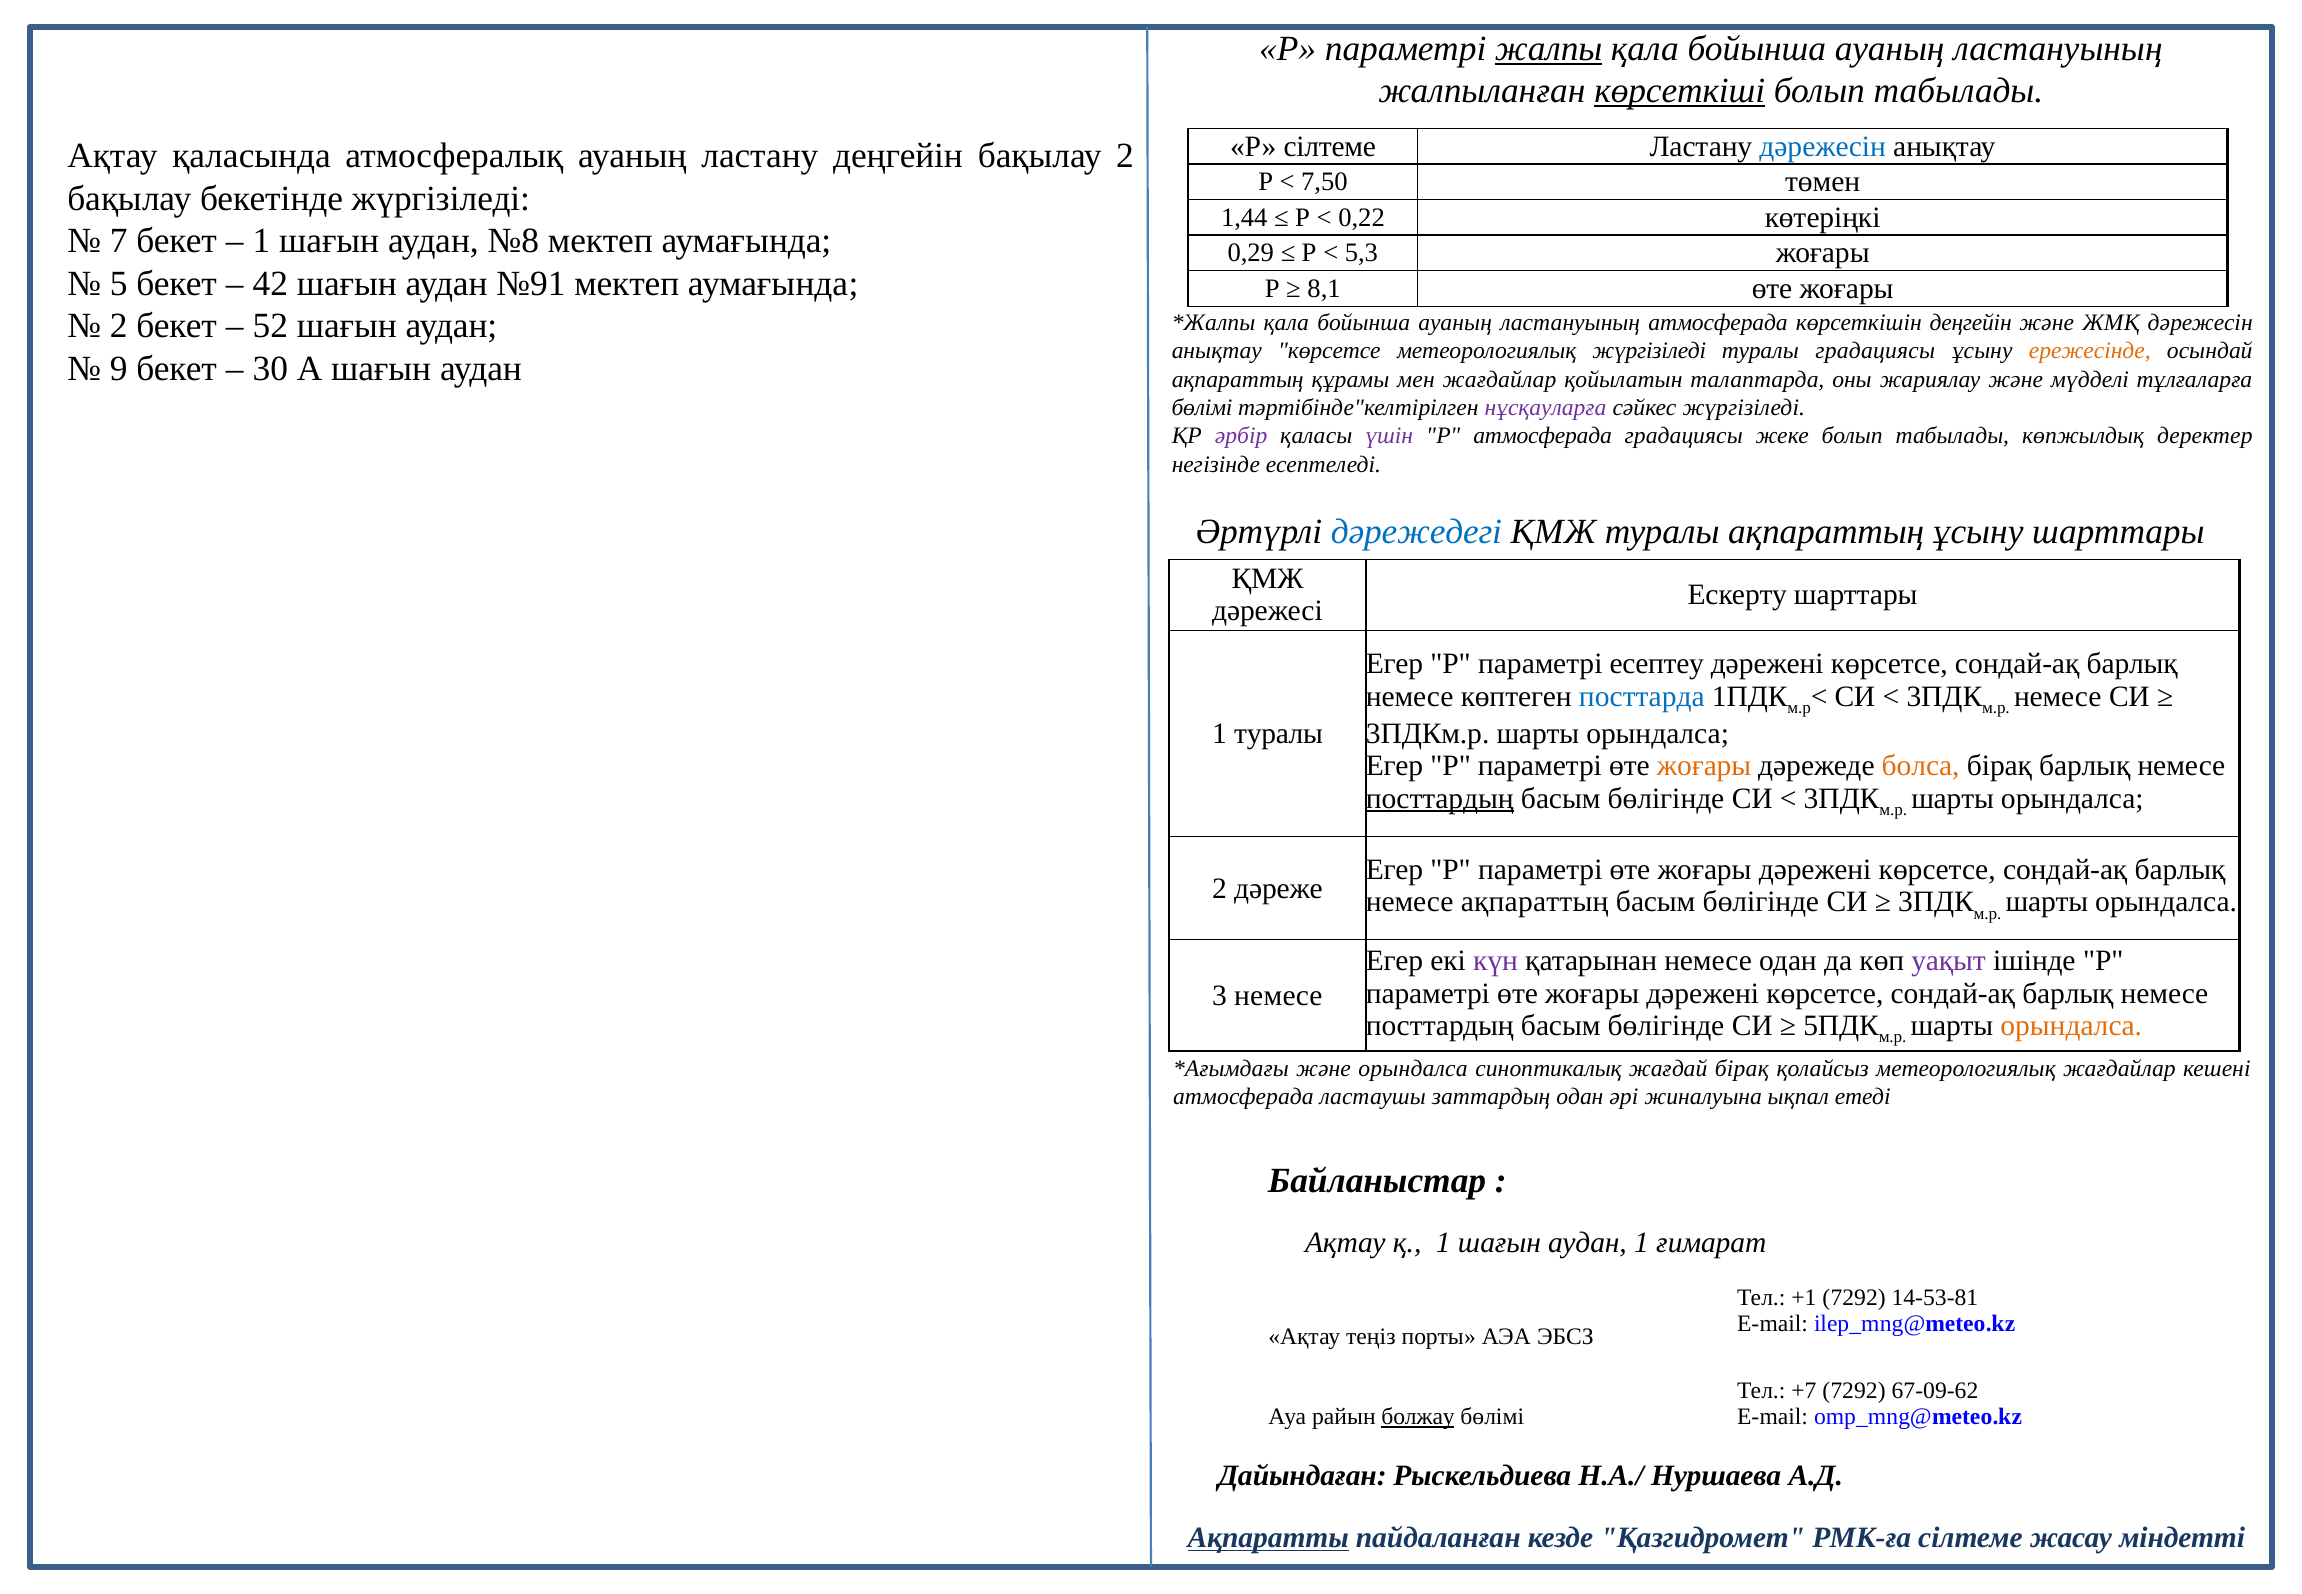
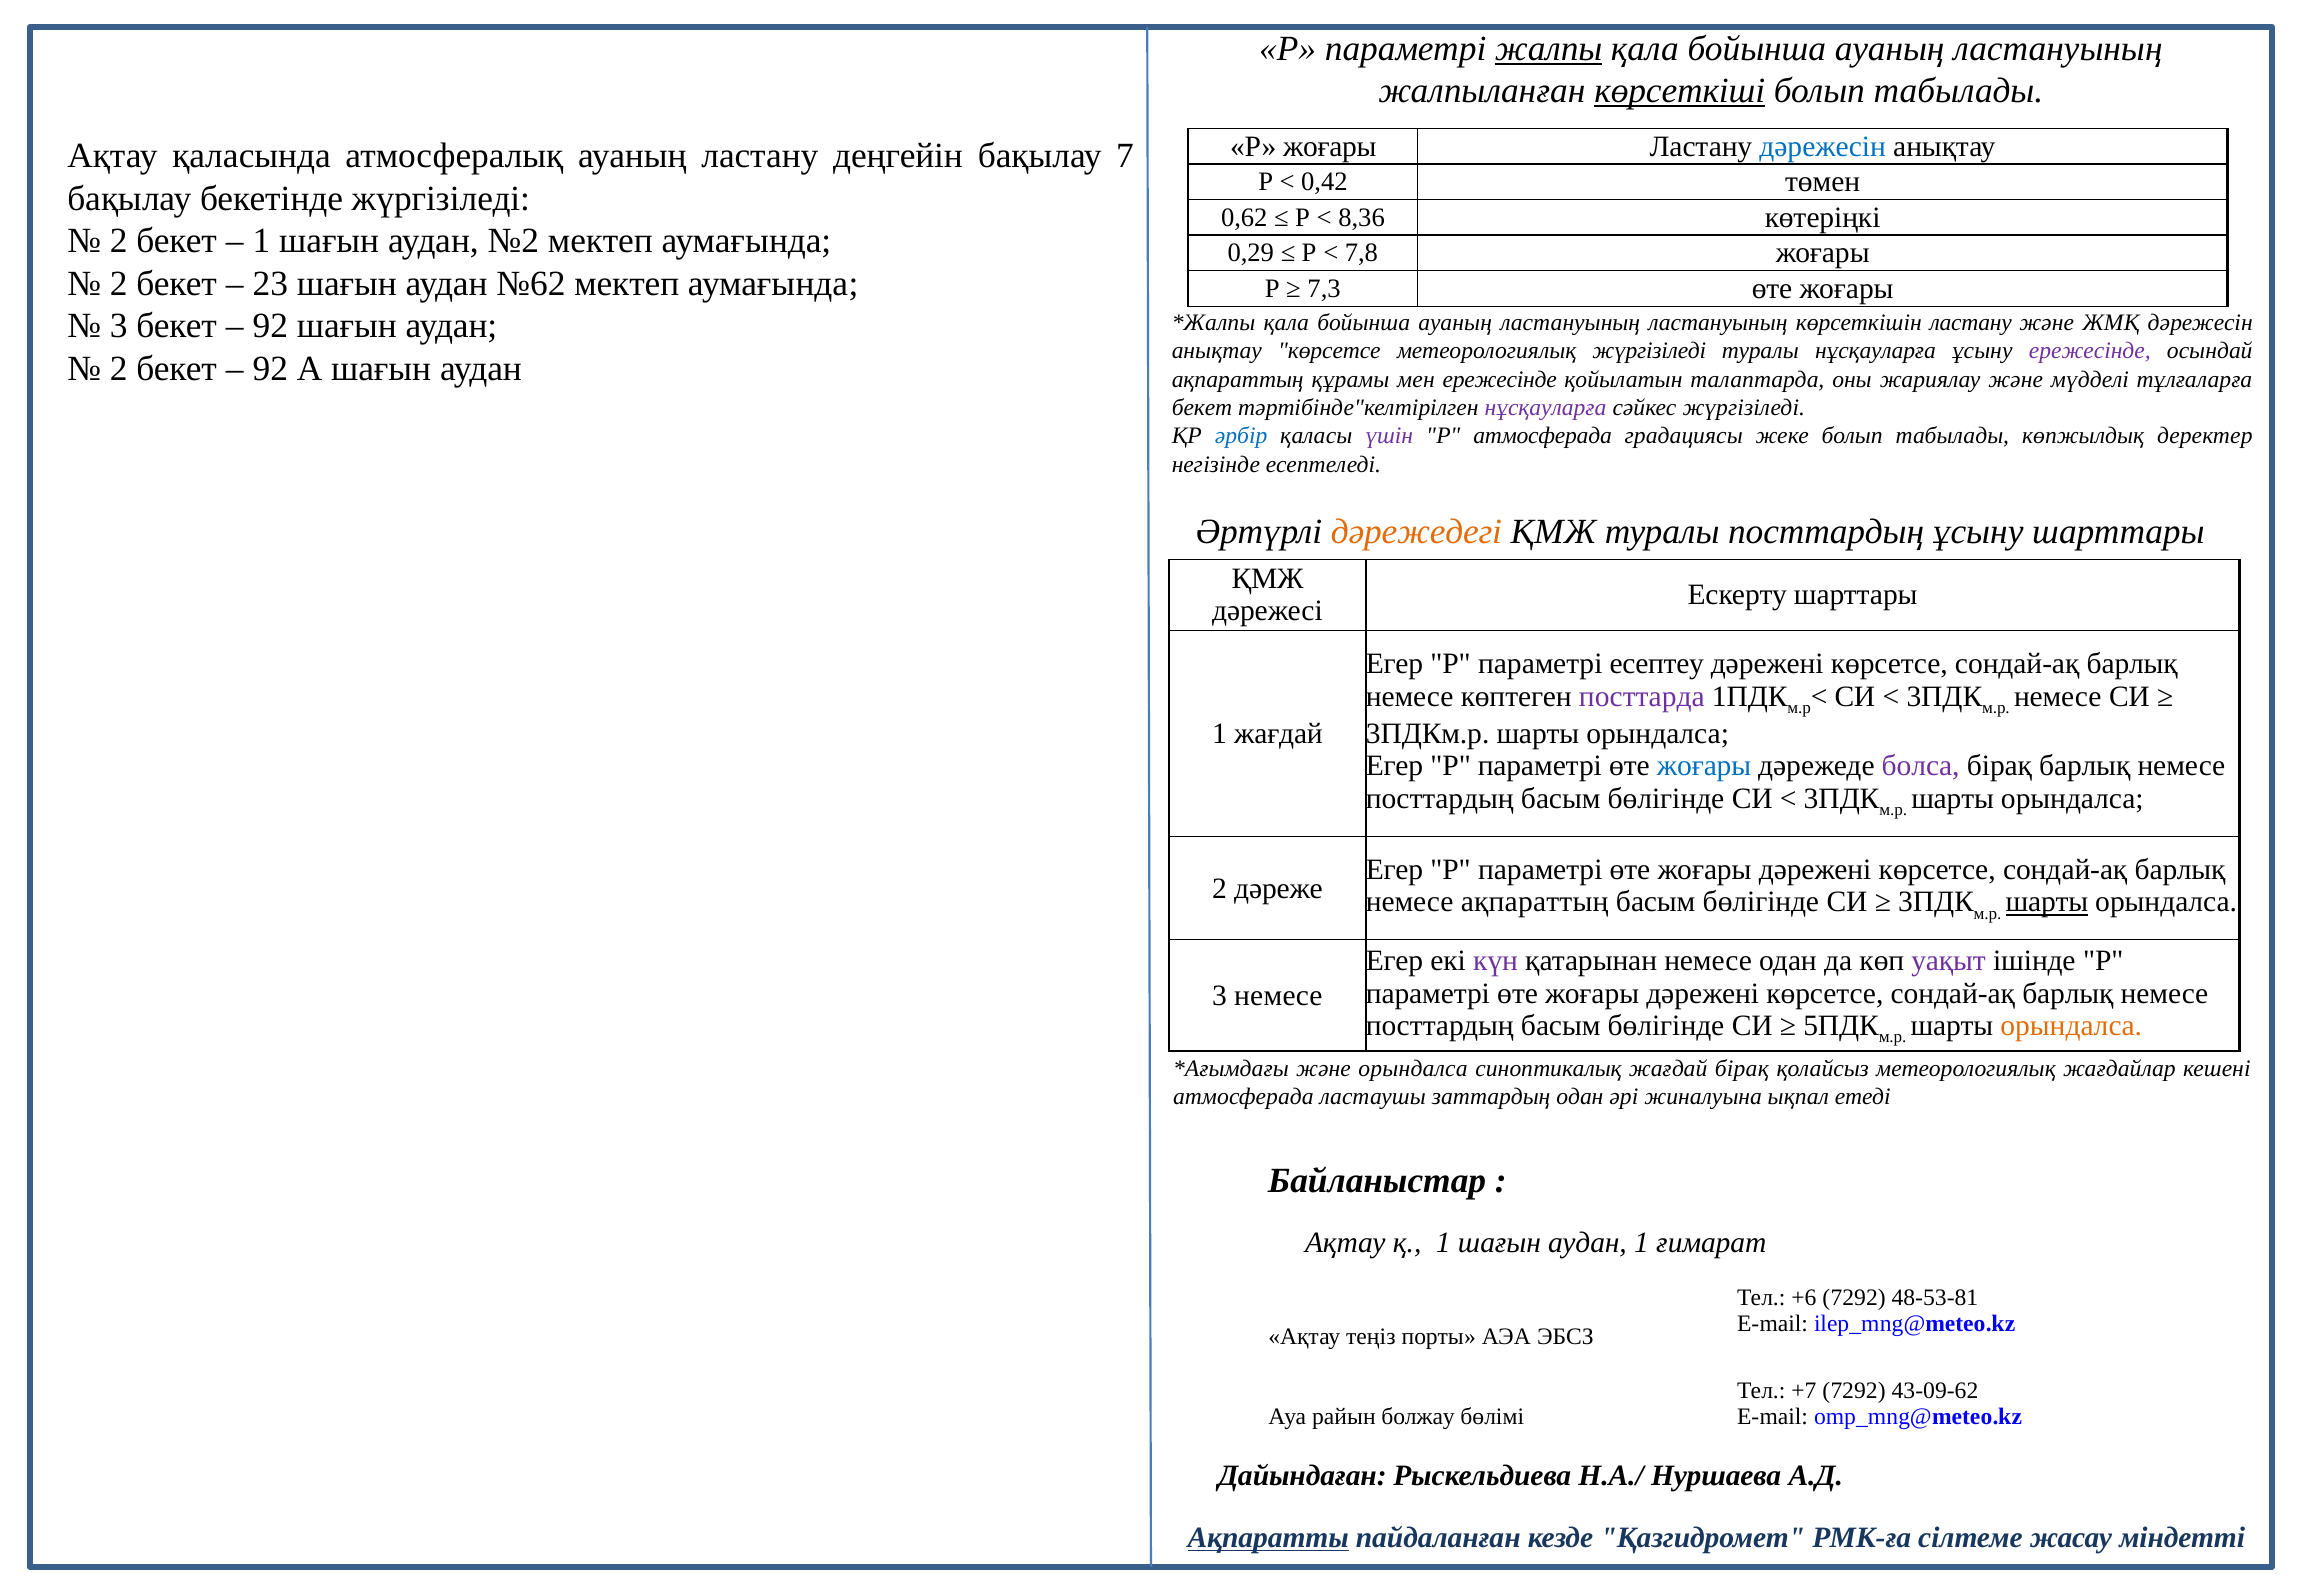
Р сілтеме: сілтеме -> жоғары (1330, 146)
бақылау 2: 2 -> 7 (1125, 156)
7,50: 7,50 -> 0,42 (1324, 182)
1,44: 1,44 -> 0,62 (1244, 218)
0,22: 0,22 -> 8,36 (1362, 218)
7: 7 -> 2 (119, 241)
№8: №8 -> №2 (513, 241)
5,3: 5,3 -> 7,8 (1361, 253)
5: 5 -> 2 (119, 283)
42: 42 -> 23 (270, 283)
№91: №91 -> №62 (531, 283)
8,1: 8,1 -> 7,3 (1324, 289)
2: 2 -> 3 (119, 326)
52: 52 -> 92 (270, 326)
ластануының атмосферада: атмосферада -> ластануының (1718, 323)
көрсеткішін деңгейін: деңгейін -> ластану (1971, 323)
туралы градациясы: градациясы -> нұсқауларға (1875, 351)
ережесінде colour: orange -> purple (2090, 351)
9: 9 -> 2 (119, 368)
30: 30 -> 92 (270, 368)
мен жағдайлар: жағдайлар -> ережесінде (1500, 379)
бөлімі: бөлімі -> бекет (1202, 408)
әрбір colour: purple -> blue (1241, 436)
дәрежедегі colour: blue -> orange (1416, 532)
туралы ақпараттың: ақпараттың -> посттардың (1826, 532)
посттарда colour: blue -> purple (1642, 696)
1 туралы: туралы -> жағдай (1278, 733)
жоғары colour: orange -> blue (1704, 766)
болса colour: orange -> purple (1921, 766)
посттардың underline: present -> none (1440, 798)
шарты underline: none -> present (2047, 902)
+1: +1 -> +6 (1804, 1297)
14-53-81: 14-53-81 -> 48-53-81 (1935, 1297)
67-09-62: 67-09-62 -> 43-09-62 (1935, 1390)
болжау underline: present -> none (1418, 1416)
